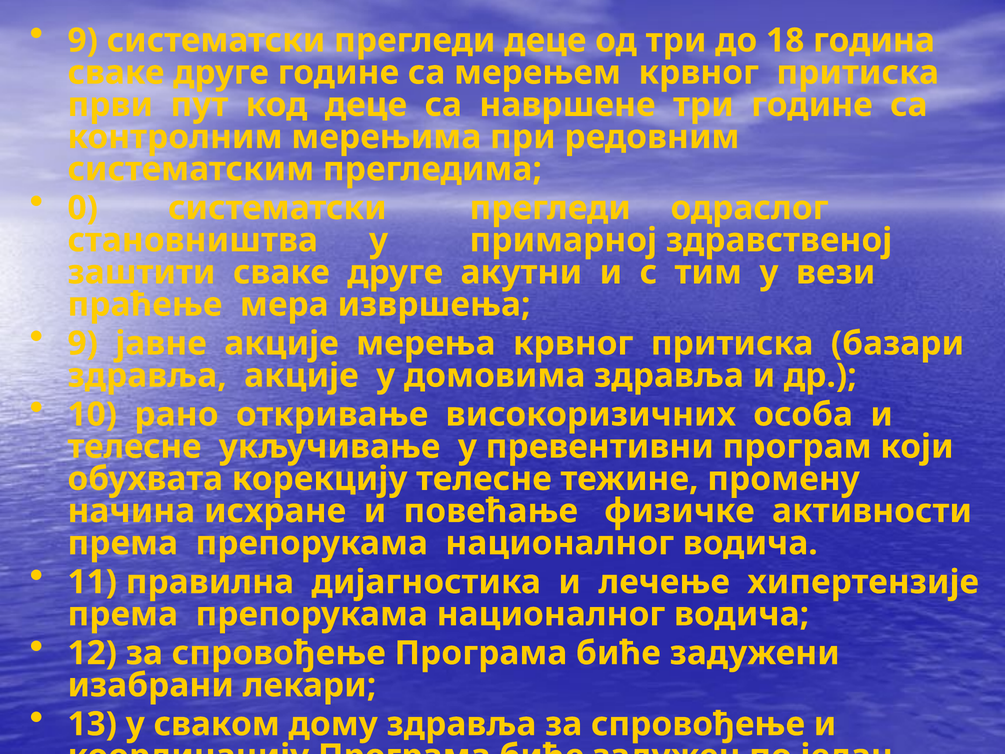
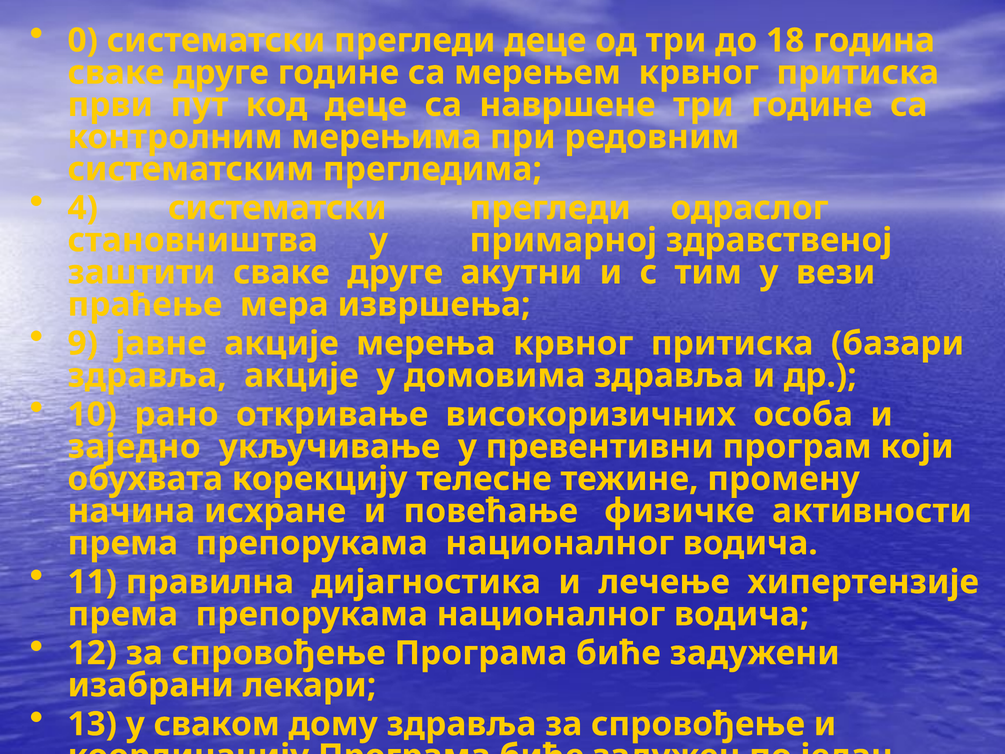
9: 9 -> 0 (83, 40)
0: 0 -> 4 (83, 208)
телесне: телесне -> заједно (134, 447)
